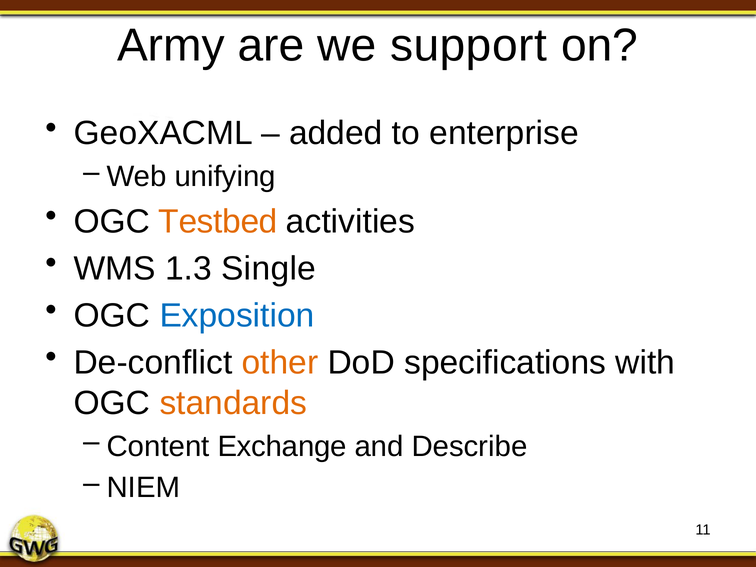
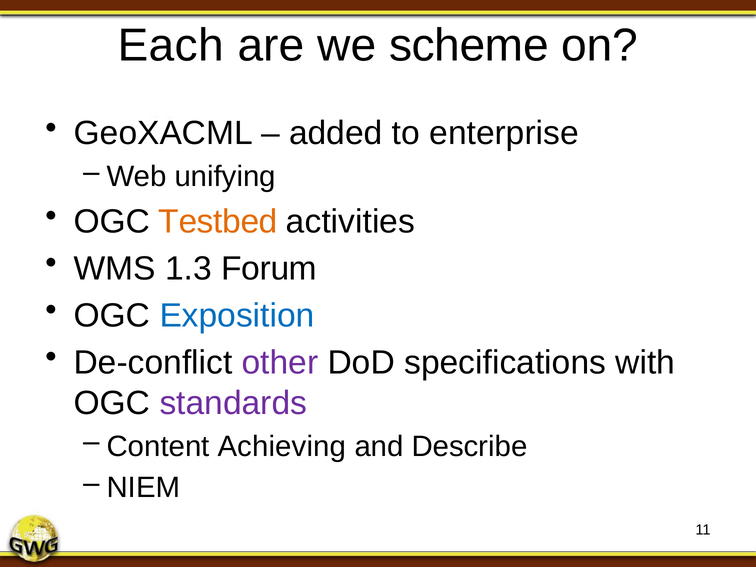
Army: Army -> Each (171, 45)
support: support -> scheme (469, 45)
Single: Single -> Forum (269, 269)
other colour: orange -> purple (280, 363)
standards colour: orange -> purple (233, 403)
Exchange: Exchange -> Achieving (282, 447)
